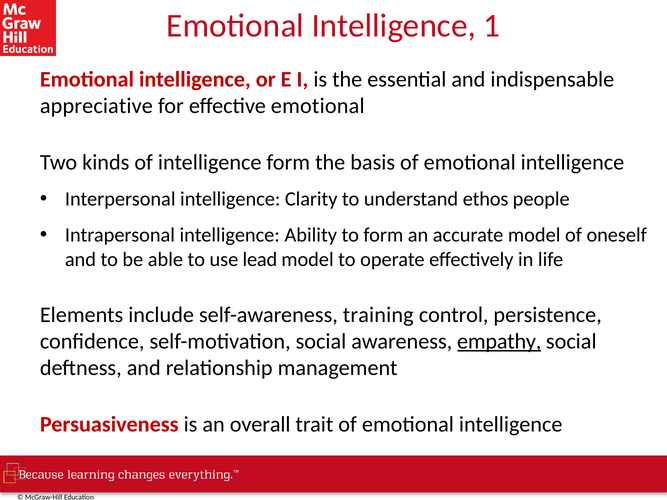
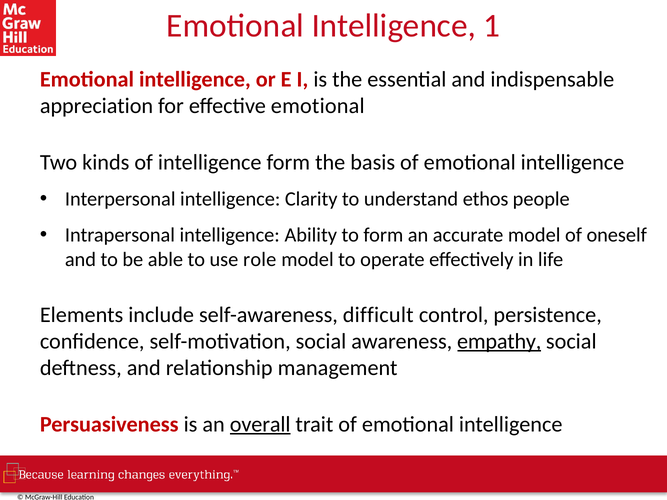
appreciative: appreciative -> appreciation (97, 106)
lead: lead -> role (260, 260)
training: training -> difficult (378, 315)
overall underline: none -> present (260, 424)
